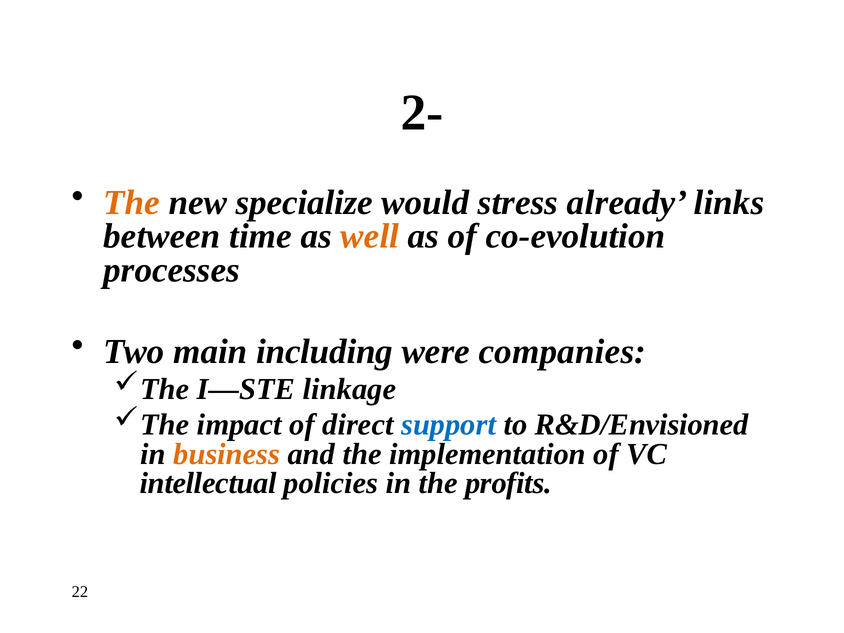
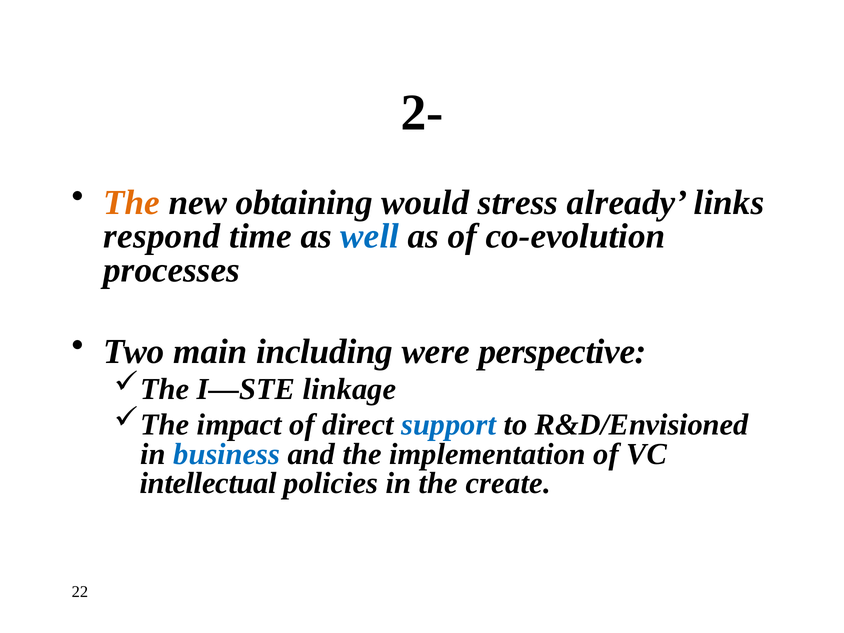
specialize: specialize -> obtaining (304, 202)
between: between -> respond (162, 236)
well colour: orange -> blue (370, 236)
companies: companies -> perspective (563, 352)
business colour: orange -> blue (227, 454)
profits: profits -> create (508, 483)
